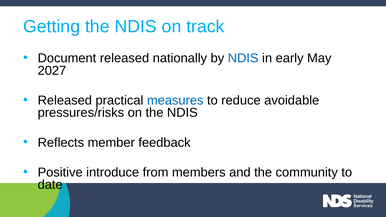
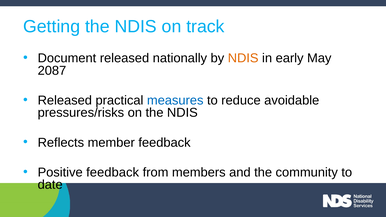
NDIS colour: blue -> orange (243, 58)
2027: 2027 -> 2087 (52, 71)
Positive introduce: introduce -> feedback (113, 172)
